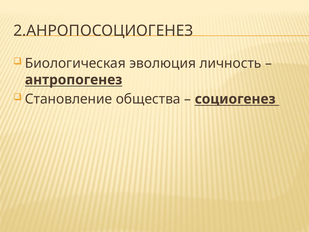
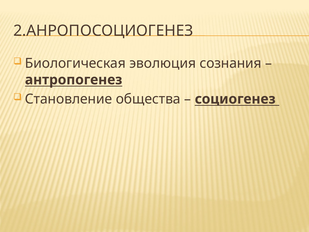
личность: личность -> сознания (231, 63)
